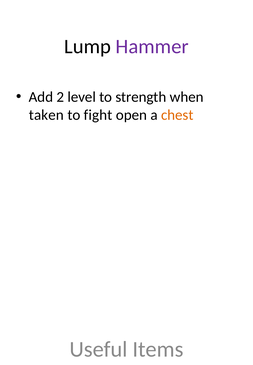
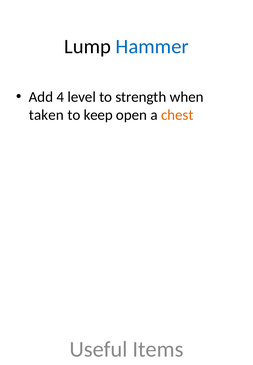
Hammer colour: purple -> blue (152, 47)
2: 2 -> 4 (60, 97)
fight: fight -> keep (98, 115)
